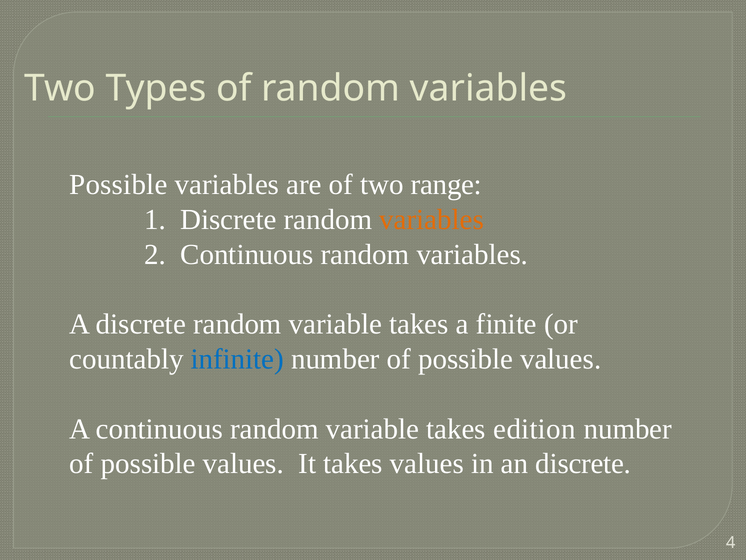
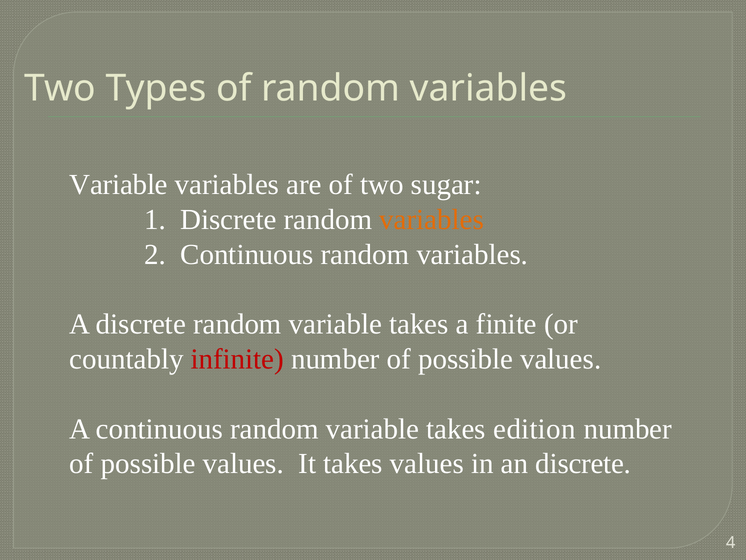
Possible: Possible -> Variable (119, 185)
range: range -> sugar (446, 185)
infinite colour: blue -> red (237, 359)
